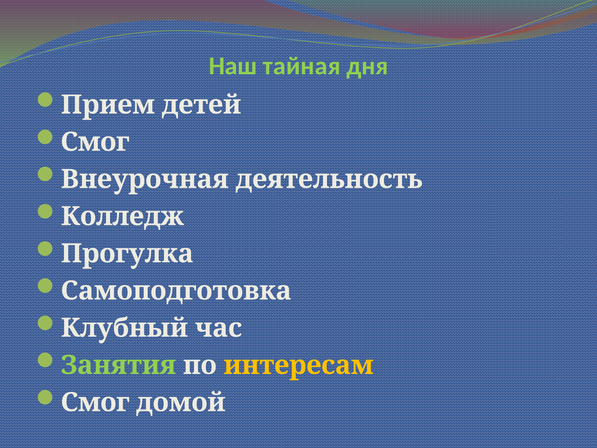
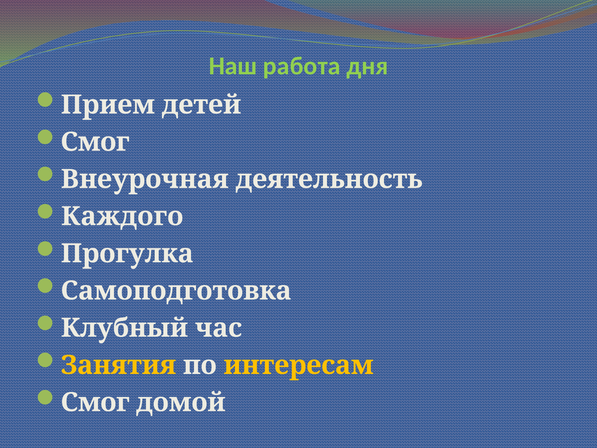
тайная: тайная -> работа (302, 66)
Колледж: Колледж -> Каждого (122, 216)
Занятия colour: light green -> yellow (118, 365)
